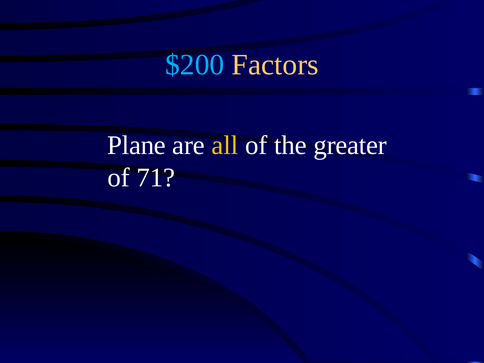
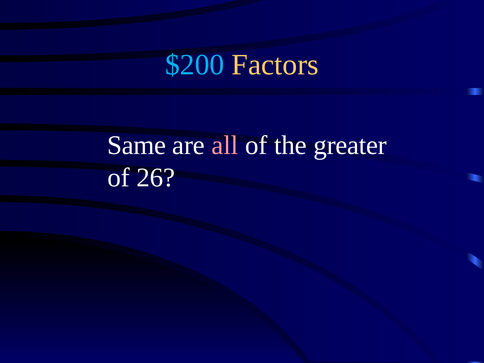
Plane: Plane -> Same (137, 145)
all colour: yellow -> pink (225, 145)
71: 71 -> 26 (156, 178)
